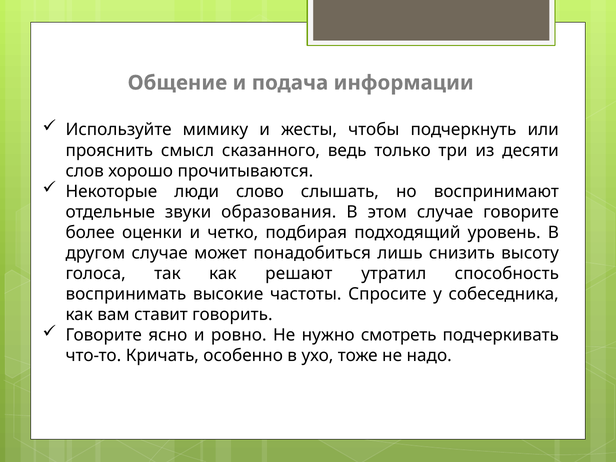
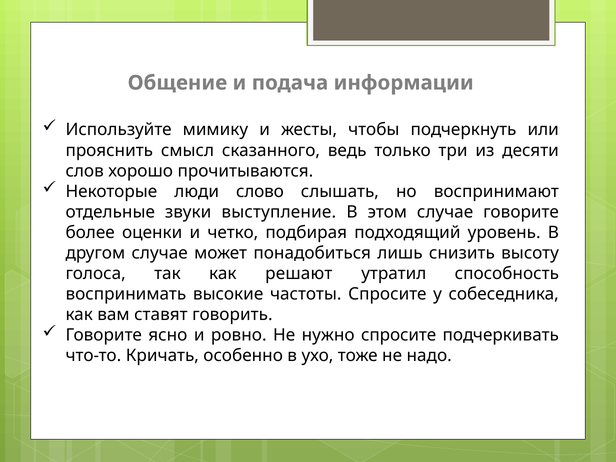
образования: образования -> выступление (279, 212)
ставит: ставит -> ставят (161, 315)
нужно смотреть: смотреть -> спросите (399, 335)
